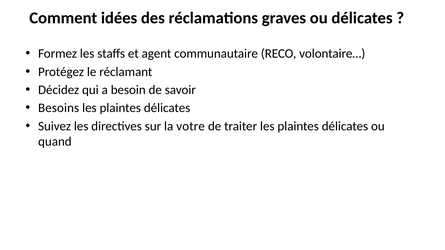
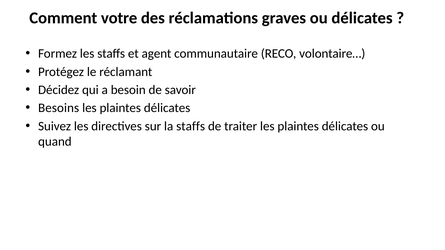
idées: idées -> votre (119, 18)
la votre: votre -> staffs (191, 126)
